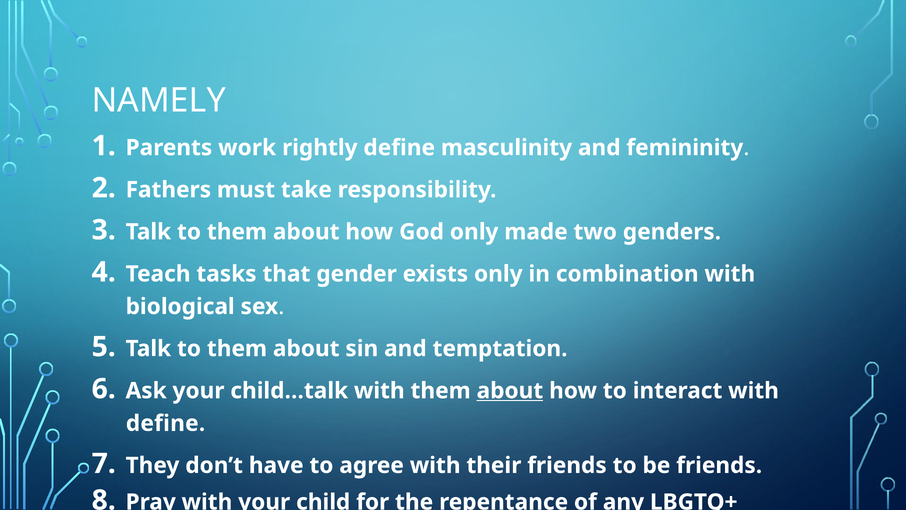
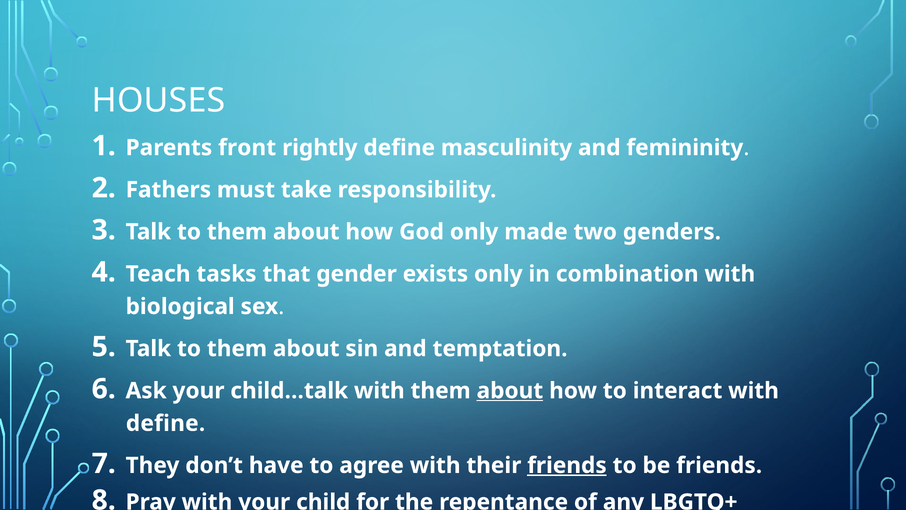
NAMELY: NAMELY -> HOUSES (159, 101)
work: work -> front (247, 148)
friends underline: none -> present (567, 465)
